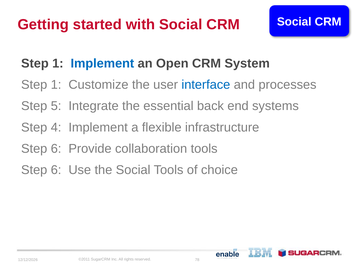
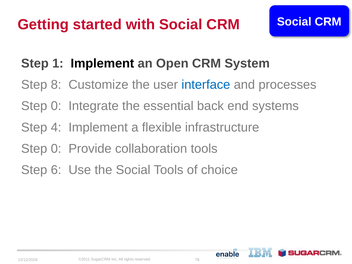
Implement colour: blue -> black (102, 63)
1: 1 -> 8 (56, 85)
5: 5 -> 0 (56, 106)
6: 6 -> 0 (56, 149)
